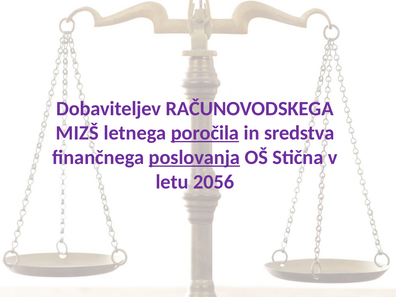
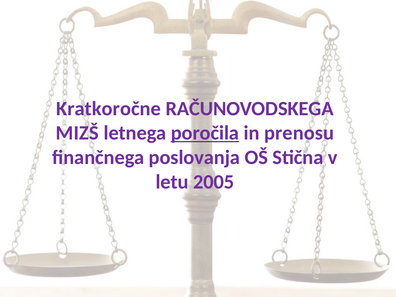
Dobaviteljev: Dobaviteljev -> Kratkoročne (108, 109)
sredstva: sredstva -> prenosu (299, 133)
poslovanja underline: present -> none (194, 157)
2056: 2056 -> 2005 (214, 182)
